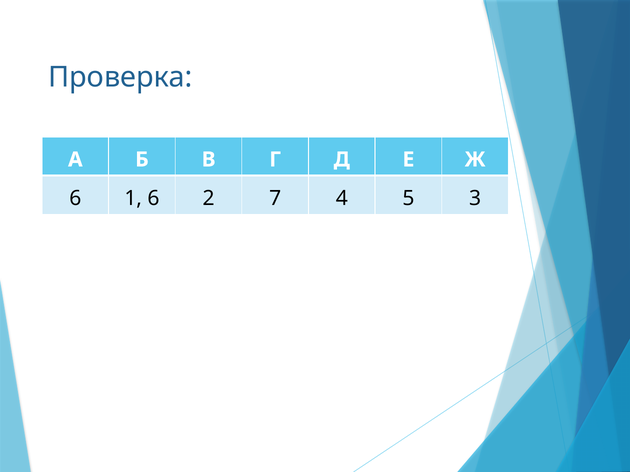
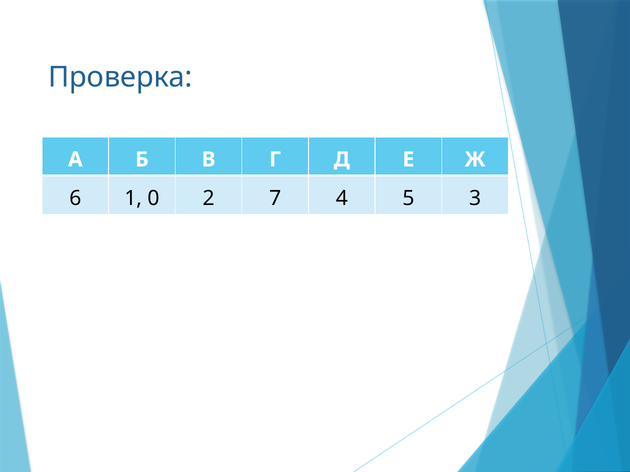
1 6: 6 -> 0 (153, 198)
